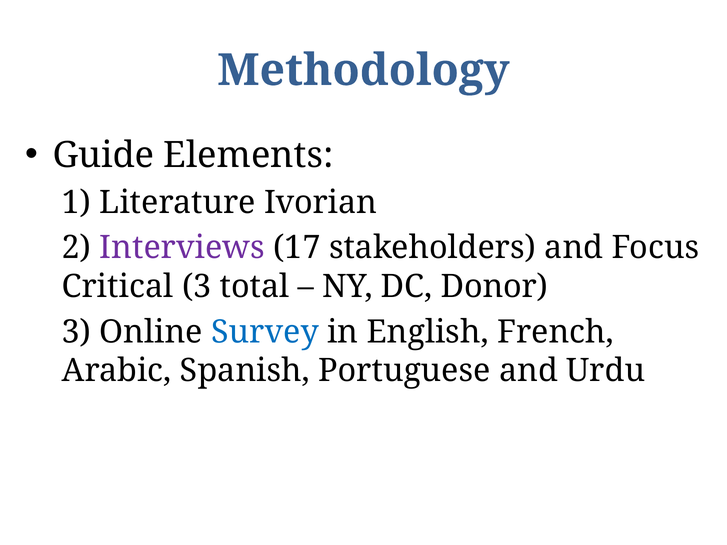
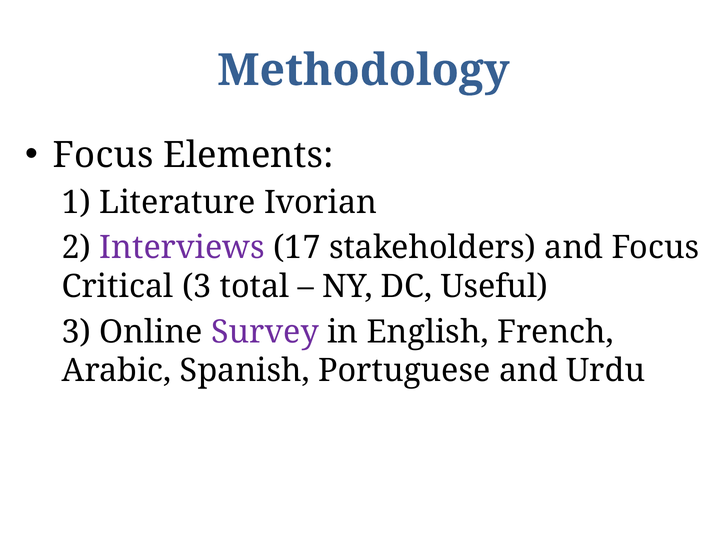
Guide: Guide -> Focus (103, 155)
Donor: Donor -> Useful (494, 287)
Survey colour: blue -> purple (265, 332)
